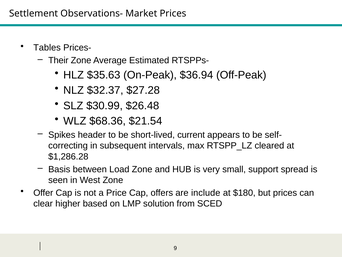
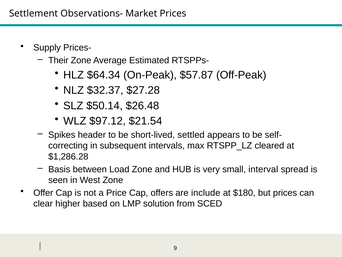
Tables: Tables -> Supply (47, 48)
$35.63: $35.63 -> $64.34 (104, 75)
$36.94: $36.94 -> $57.87 (196, 75)
$30.99: $30.99 -> $50.14 (105, 105)
$68.36: $68.36 -> $97.12 (108, 121)
current: current -> settled (191, 135)
support: support -> interval (263, 169)
